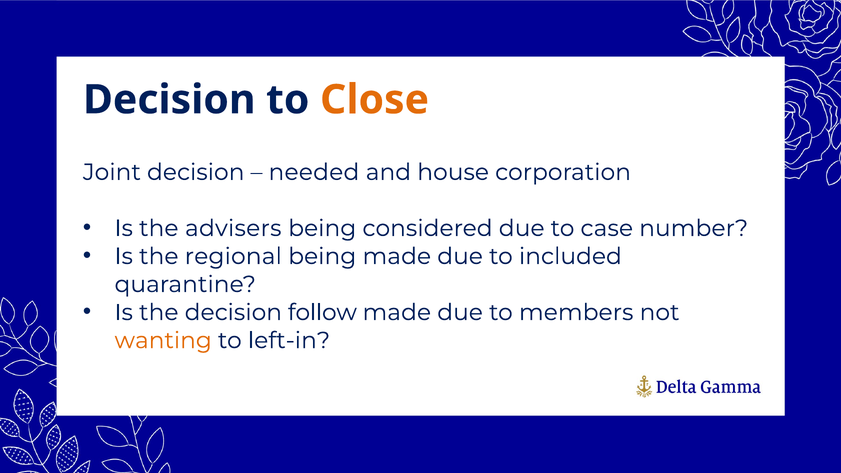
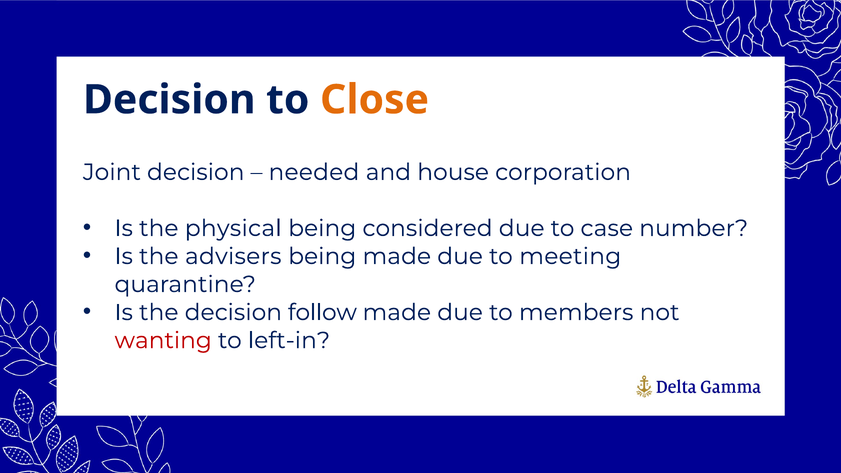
advisers: advisers -> physical (233, 228)
regional: regional -> advisers (233, 256)
included: included -> meeting (570, 256)
wanting colour: orange -> red (163, 341)
